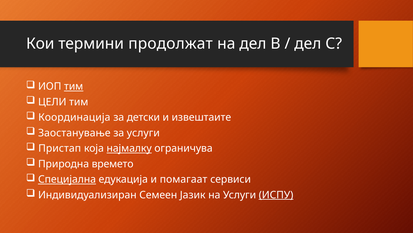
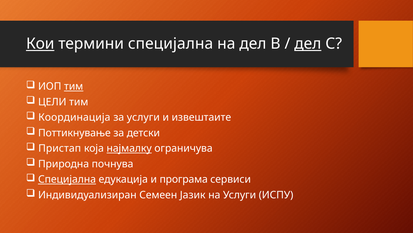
Кои underline: none -> present (40, 44)
термини продолжат: продолжат -> специјална (171, 44)
дел underline: none -> present (308, 44)
за детски: детски -> услуги (143, 117)
Заостанување: Заостанување -> Поттикнување (74, 133)
за услуги: услуги -> детски (143, 133)
времето: времето -> почнува (113, 163)
помагаат: помагаат -> програма (184, 179)
ИСПУ underline: present -> none (276, 194)
